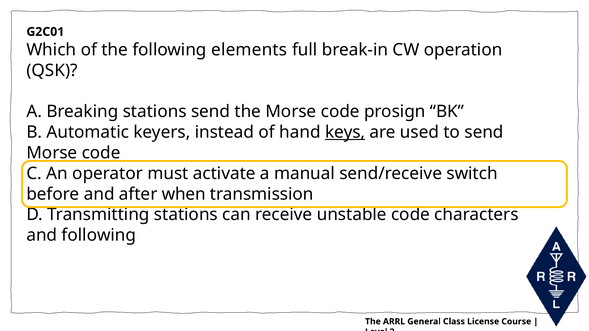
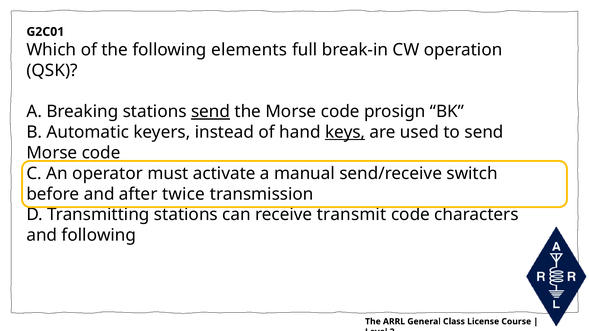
send underline: none -> present (211, 112)
when: when -> twice (184, 194)
unstable: unstable -> transmit (352, 215)
